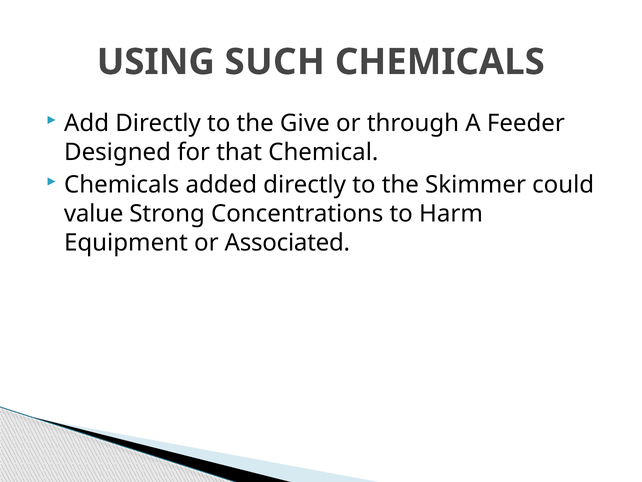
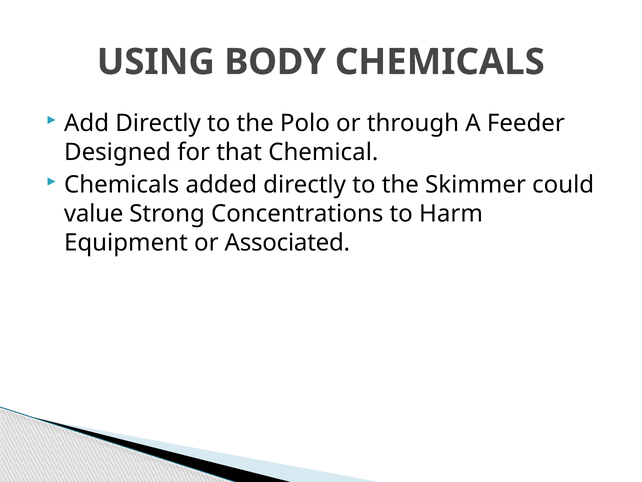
SUCH: SUCH -> BODY (275, 62)
Give: Give -> Polo (305, 123)
